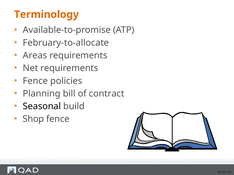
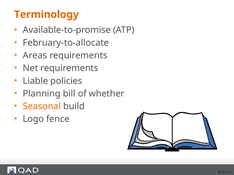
Fence: Fence -> Liable (35, 81)
contract: contract -> whether (107, 94)
Seasonal colour: black -> orange (42, 107)
Shop: Shop -> Logo (33, 119)
